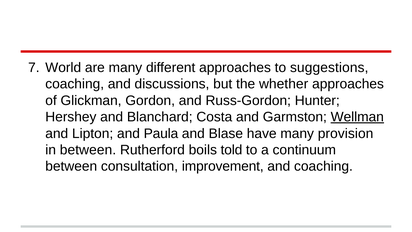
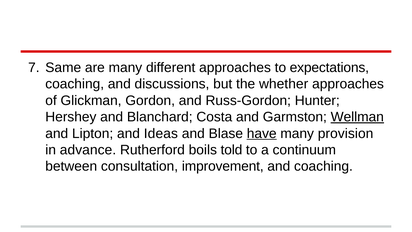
World: World -> Same (63, 67)
suggestions: suggestions -> expectations (329, 67)
Paula: Paula -> Ideas (161, 133)
have underline: none -> present (262, 133)
in between: between -> advance (88, 150)
